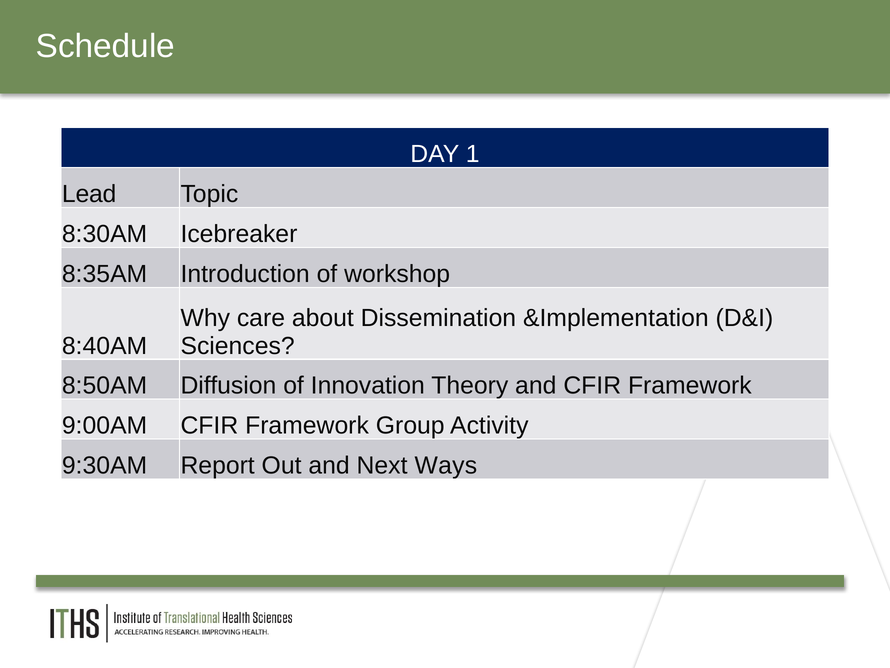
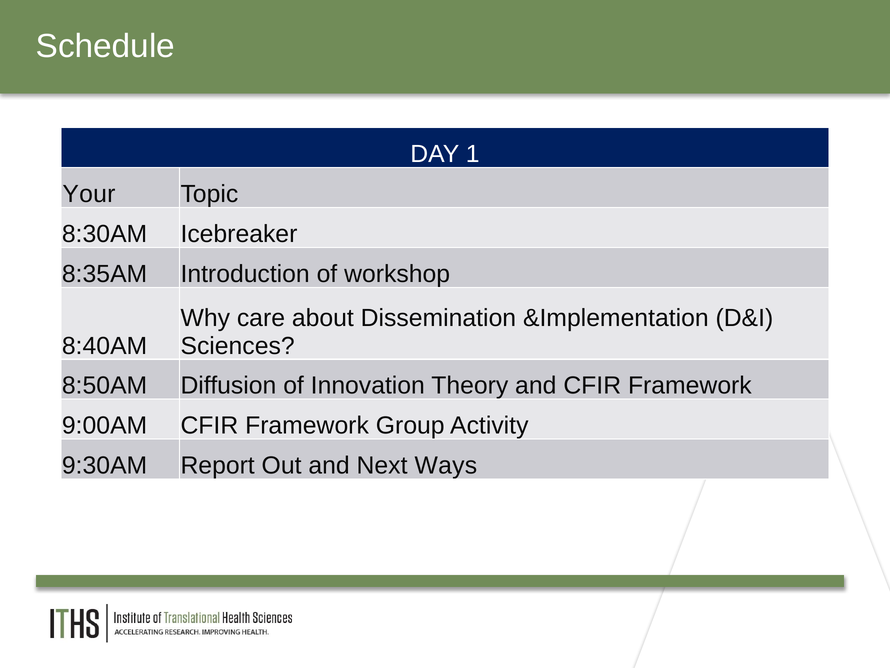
Lead: Lead -> Your (89, 194)
